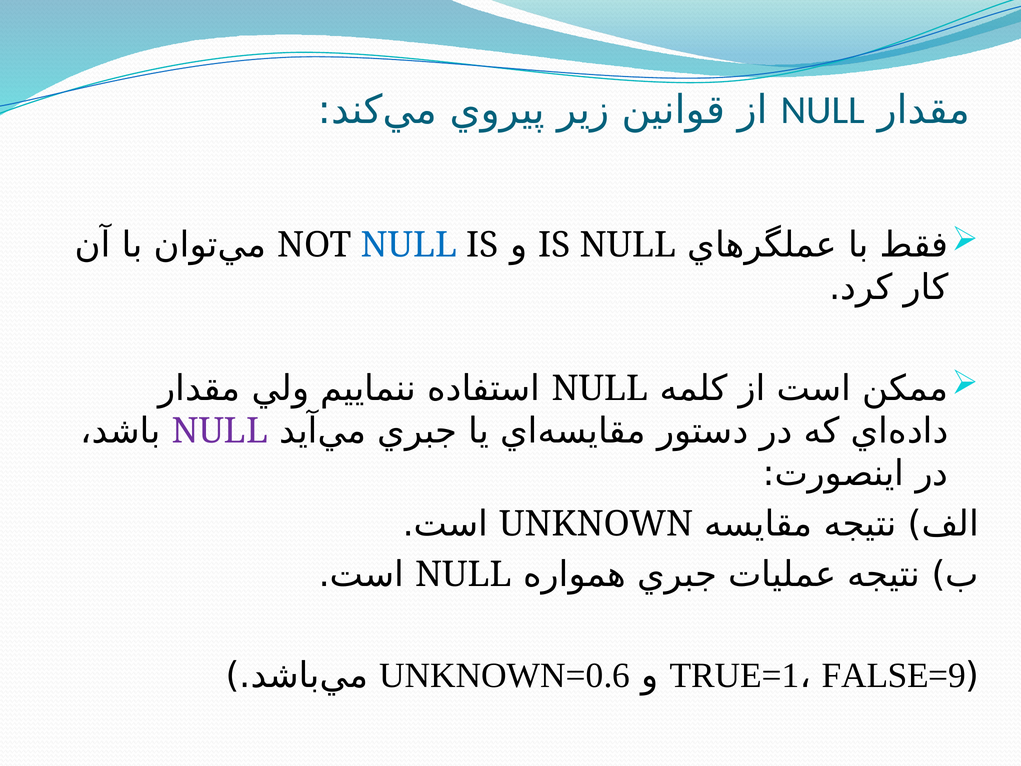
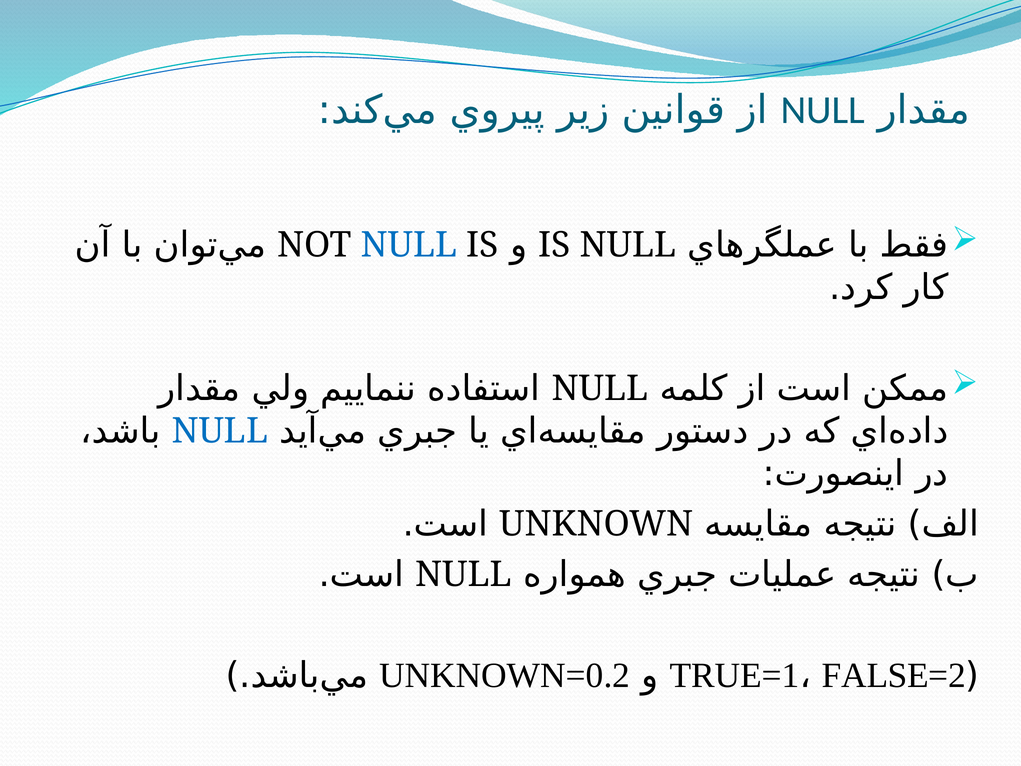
NULL colour: purple -> blue (220, 431)
UNKNOWN=0.6: UNKNOWN=0.6 -> UNKNOWN=0.2 (505, 675)
FALSE=9: FALSE=9 -> FALSE=2 (894, 675)
